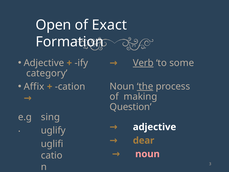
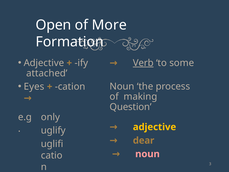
Exact: Exact -> More (109, 25)
category: category -> attached (47, 73)
Affix: Affix -> Eyes (34, 87)
the underline: present -> none (145, 86)
sing: sing -> only (50, 117)
adjective colour: white -> yellow (155, 127)
